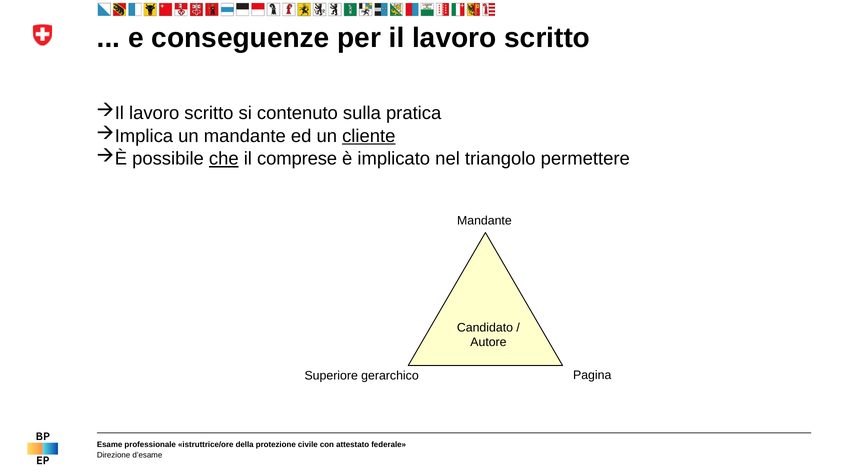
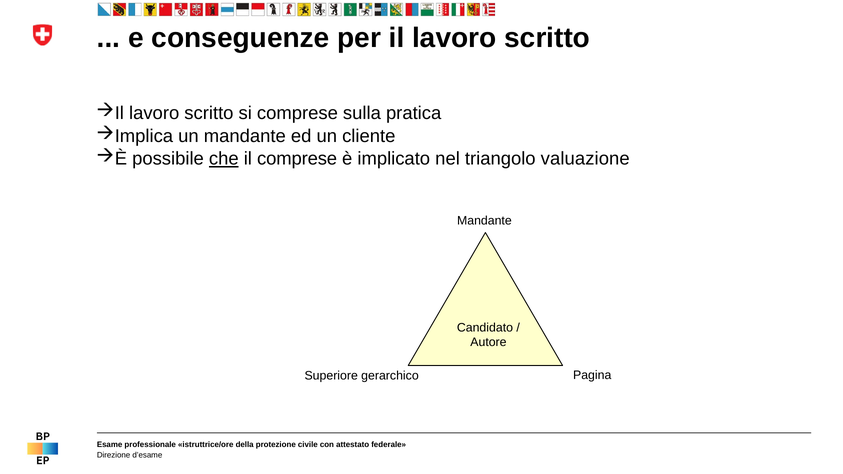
si contenuto: contenuto -> comprese (297, 113)
cliente underline: present -> none (369, 136)
permettere: permettere -> valuazione (585, 159)
